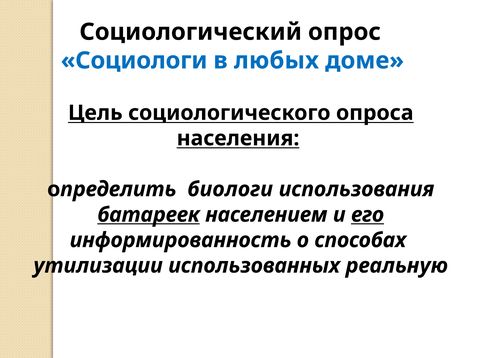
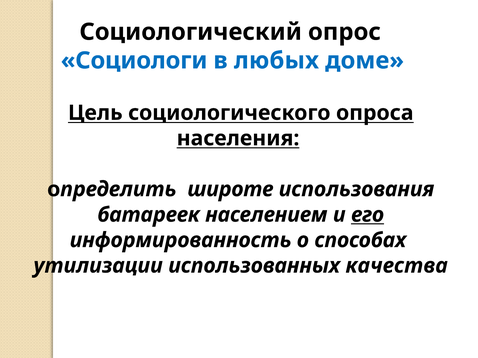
биологи: биологи -> широте (230, 189)
батареек underline: present -> none (149, 215)
реальную: реальную -> качества (397, 266)
